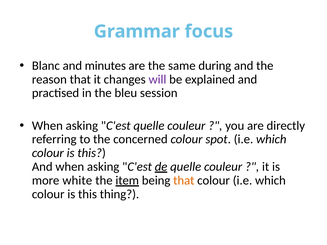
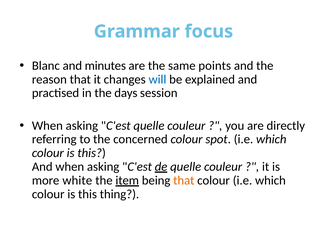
during: during -> points (215, 66)
will colour: purple -> blue (157, 79)
bleu: bleu -> days (126, 93)
